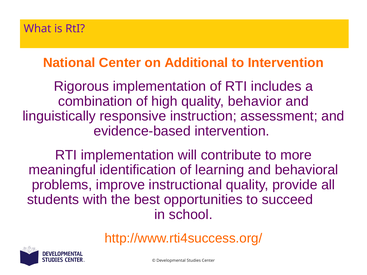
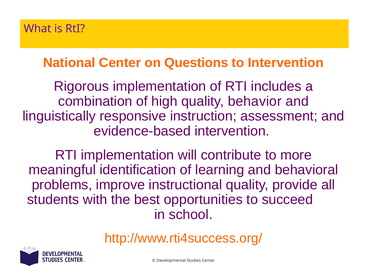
Additional: Additional -> Questions (196, 63)
